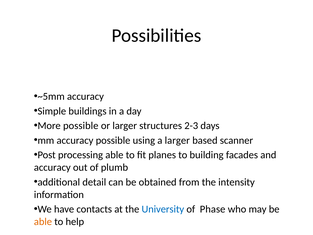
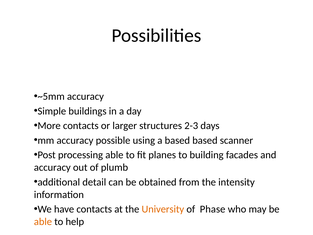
More possible: possible -> contacts (81, 126)
a larger: larger -> based (177, 140)
University colour: blue -> orange (163, 209)
